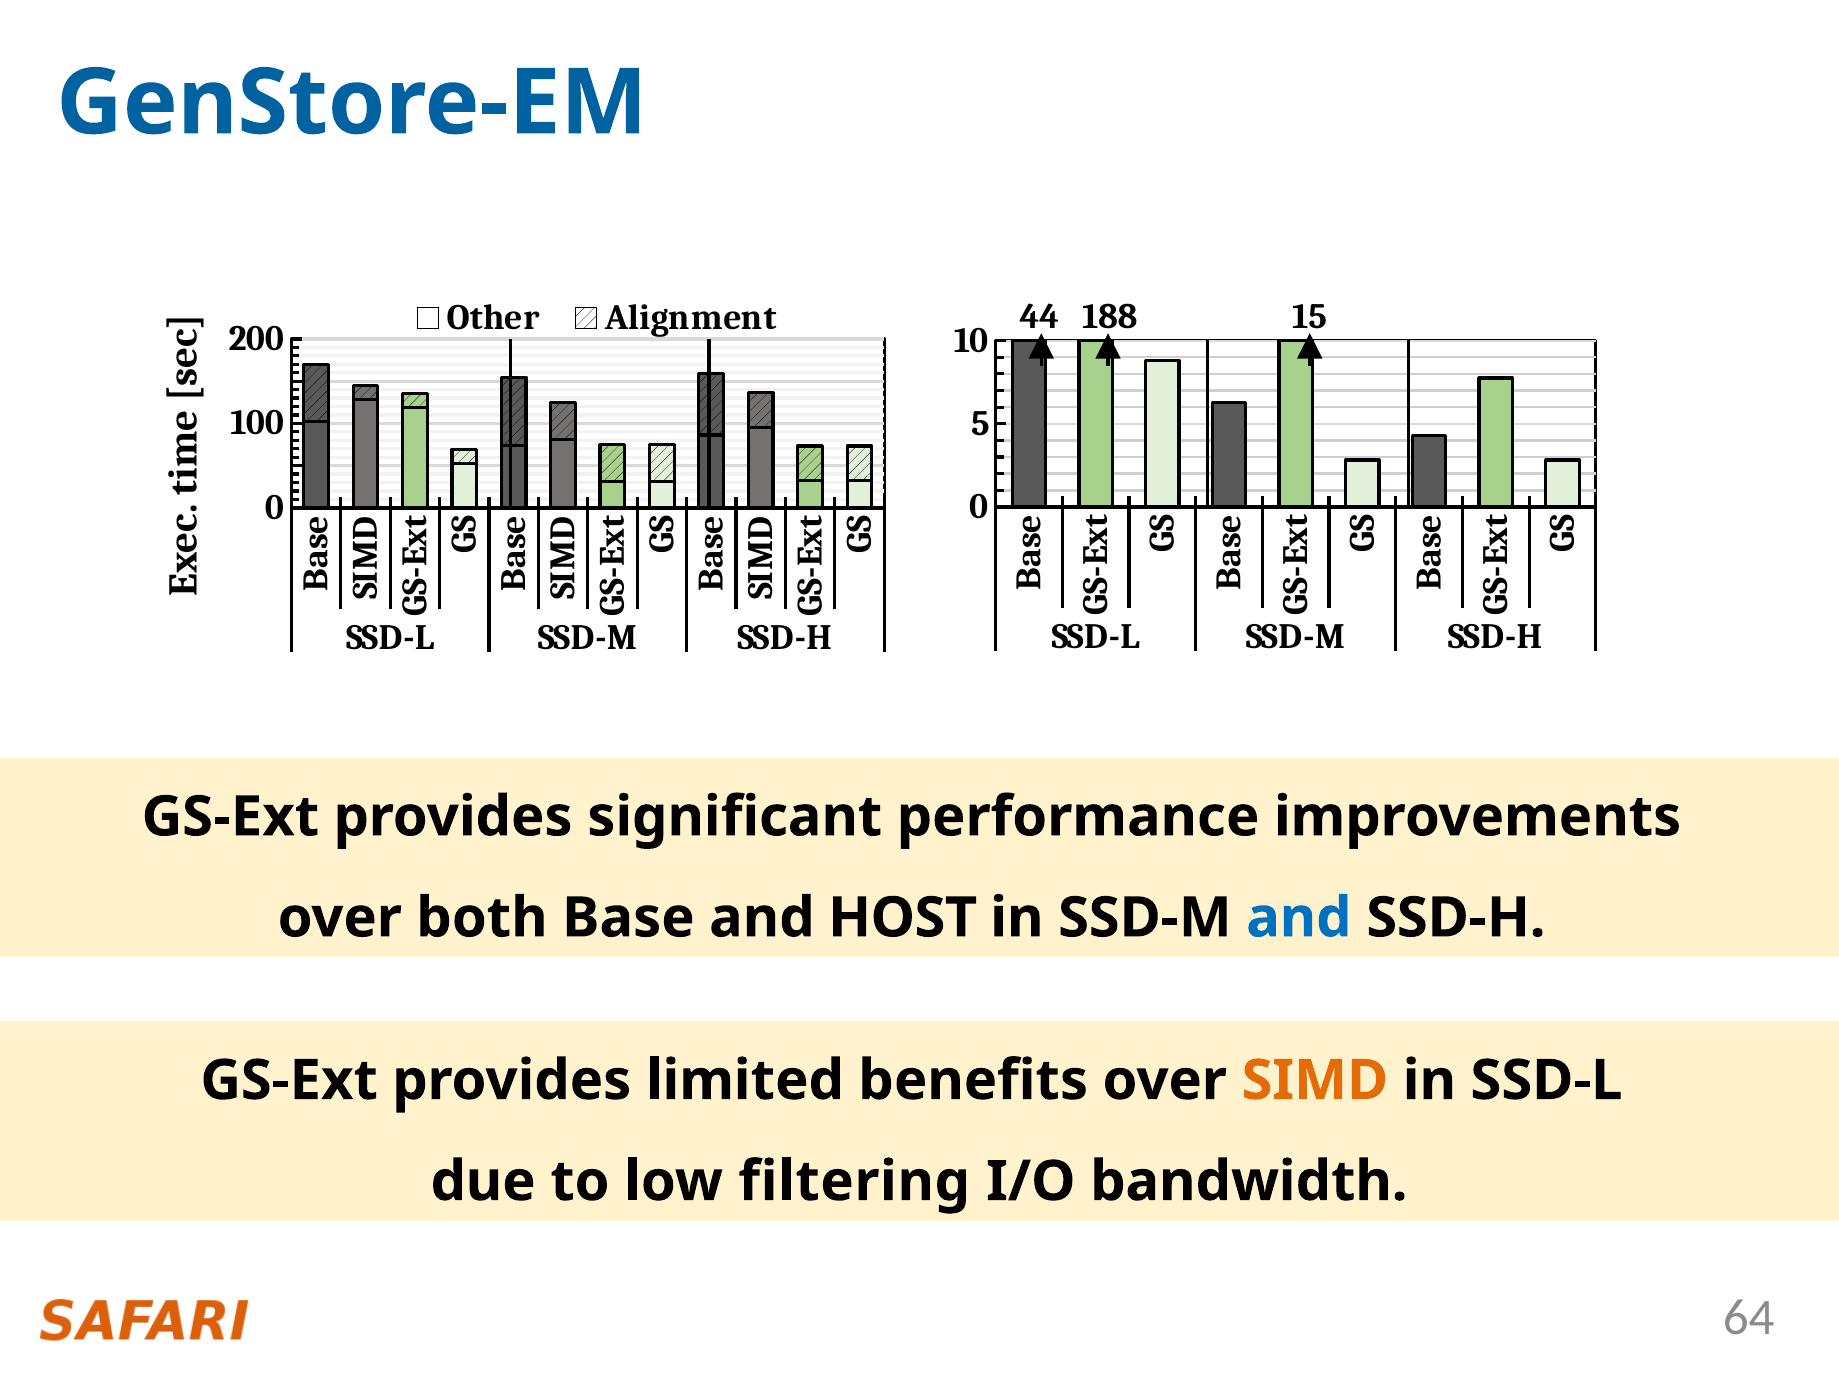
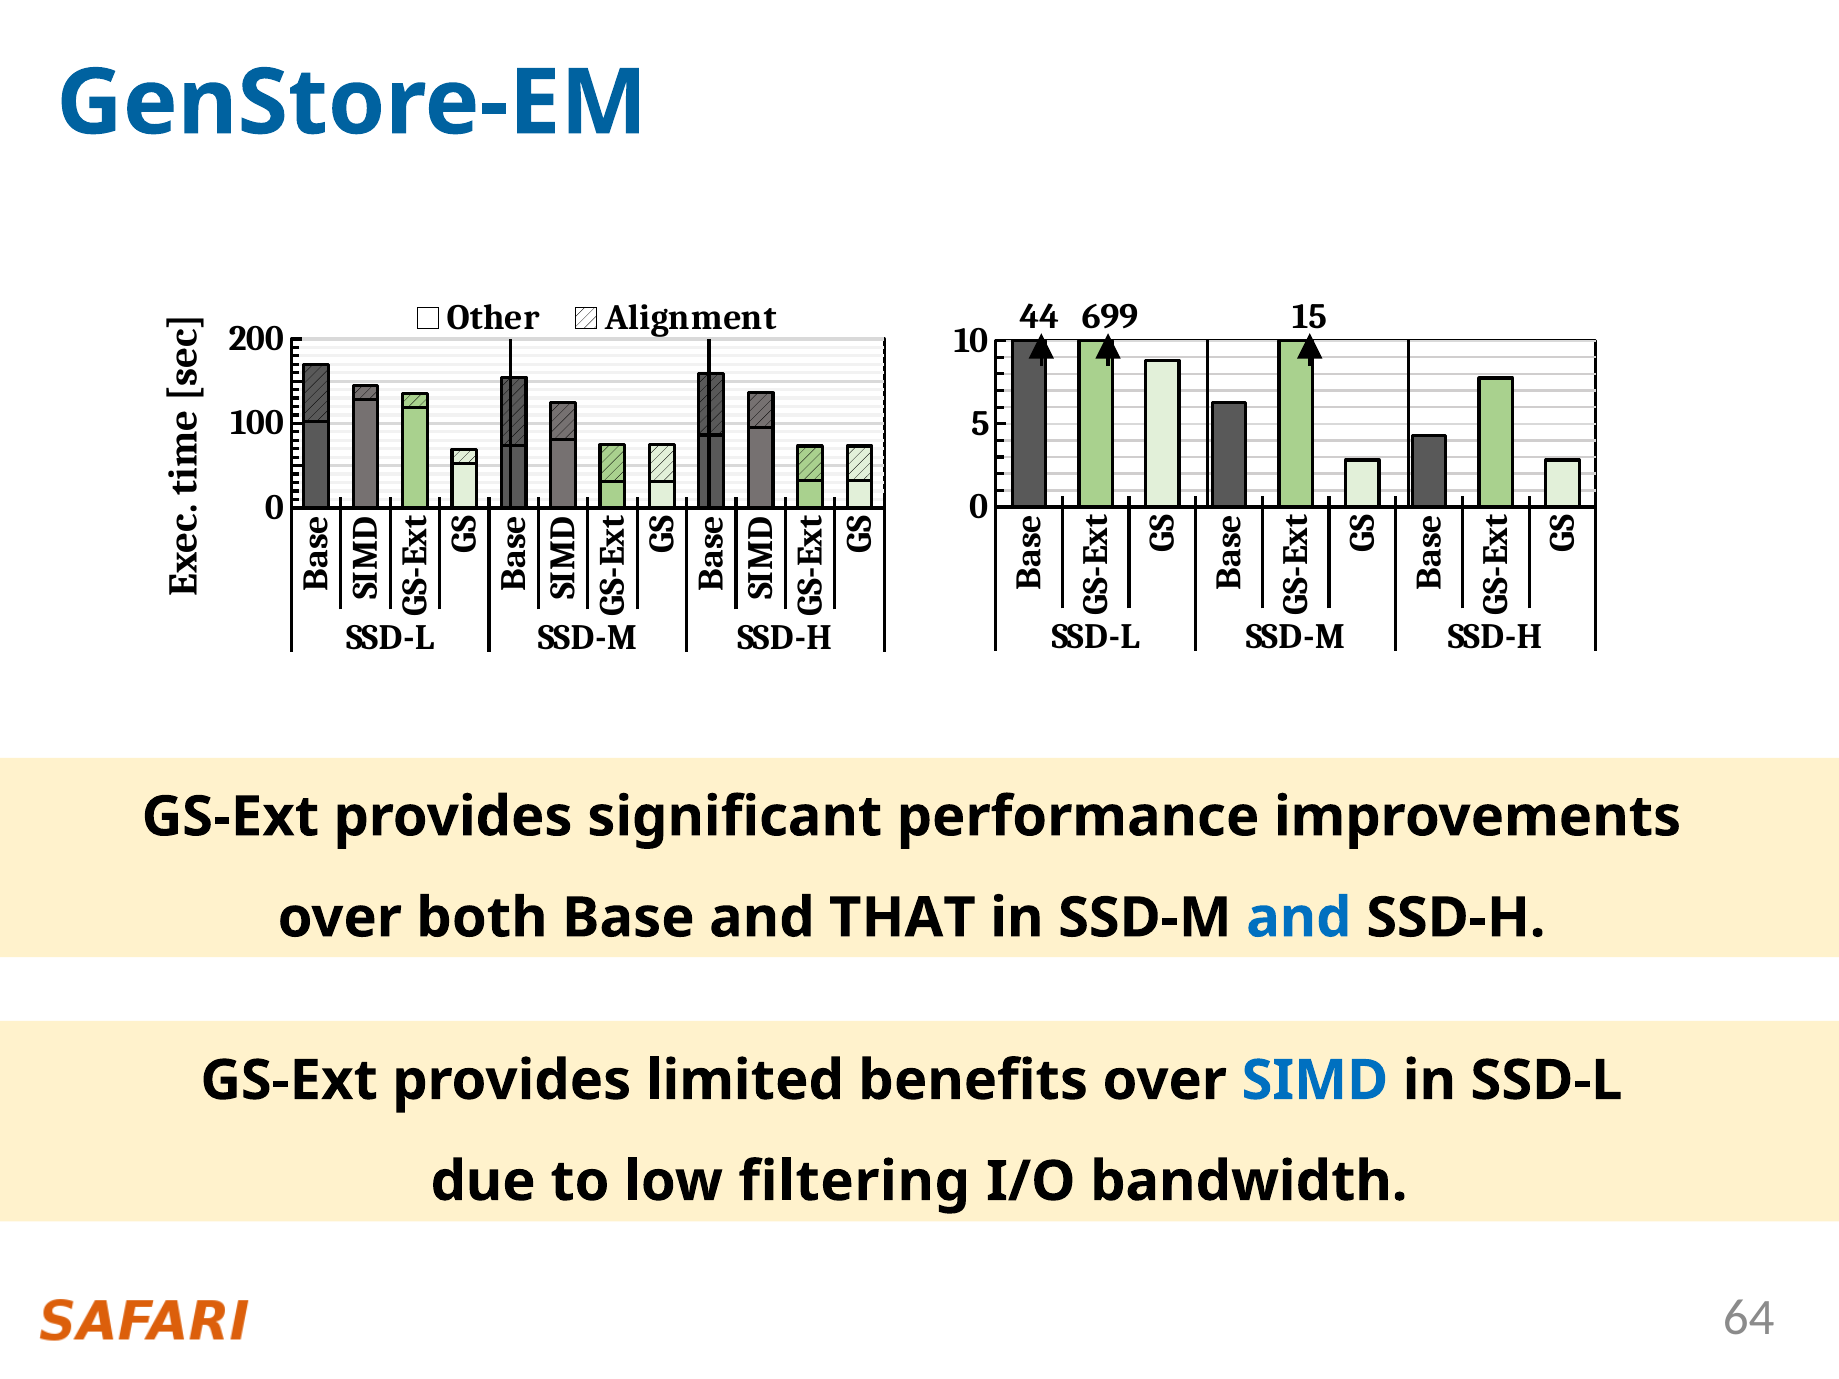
188: 188 -> 699 (1110, 317)
HOST: HOST -> THAT (902, 918)
SIMD colour: orange -> blue (1315, 1081)
